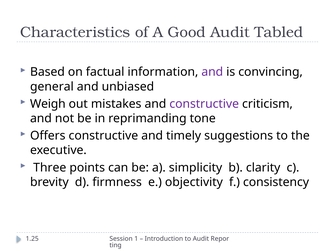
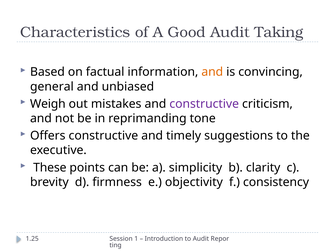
Tabled: Tabled -> Taking (279, 32)
and colour: purple -> orange (212, 72)
Three: Three -> These (50, 168)
